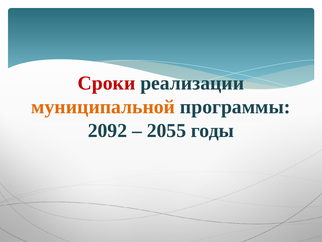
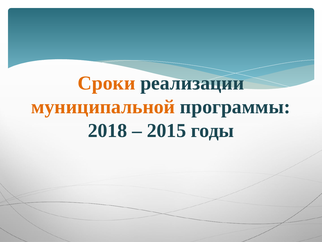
Сроки colour: red -> orange (107, 83)
2092: 2092 -> 2018 (107, 130)
2055: 2055 -> 2015 (166, 130)
